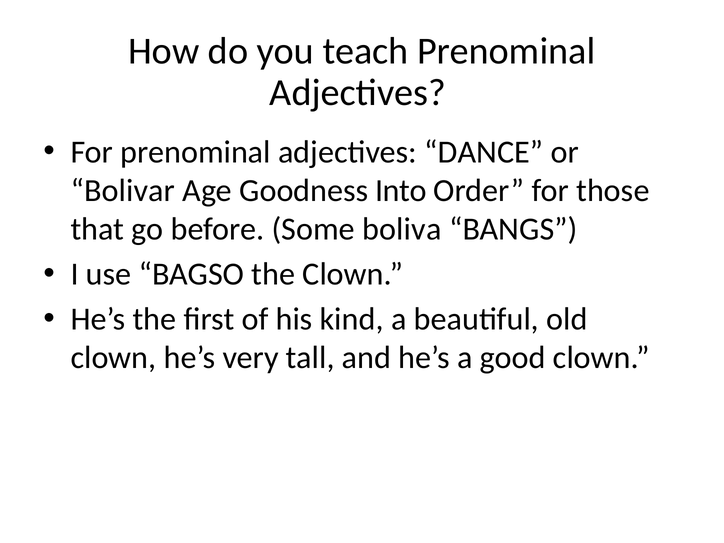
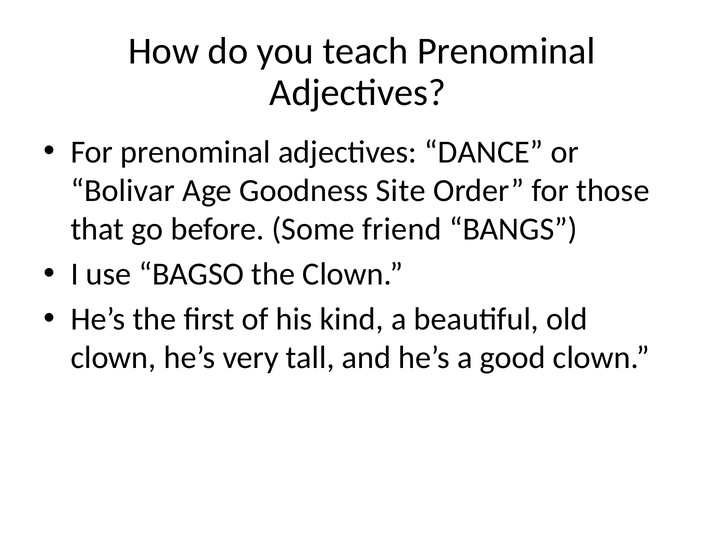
Into: Into -> Site (401, 191)
boliva: boliva -> friend (402, 229)
